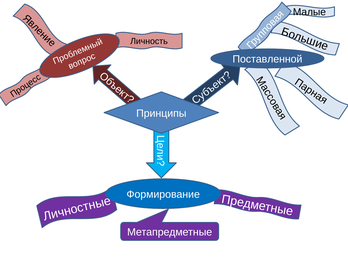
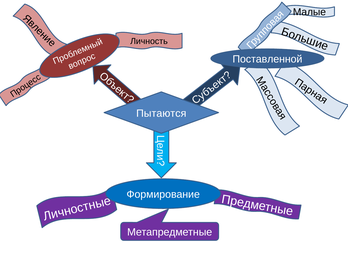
Принципы: Принципы -> Пытаются (161, 113)
